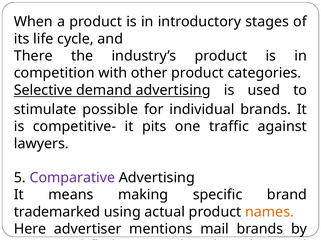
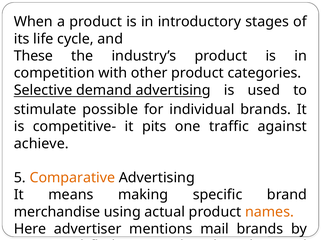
There: There -> These (33, 56)
lawyers: lawyers -> achieve (41, 144)
Comparative colour: purple -> orange (72, 178)
trademarked: trademarked -> merchandise (57, 213)
